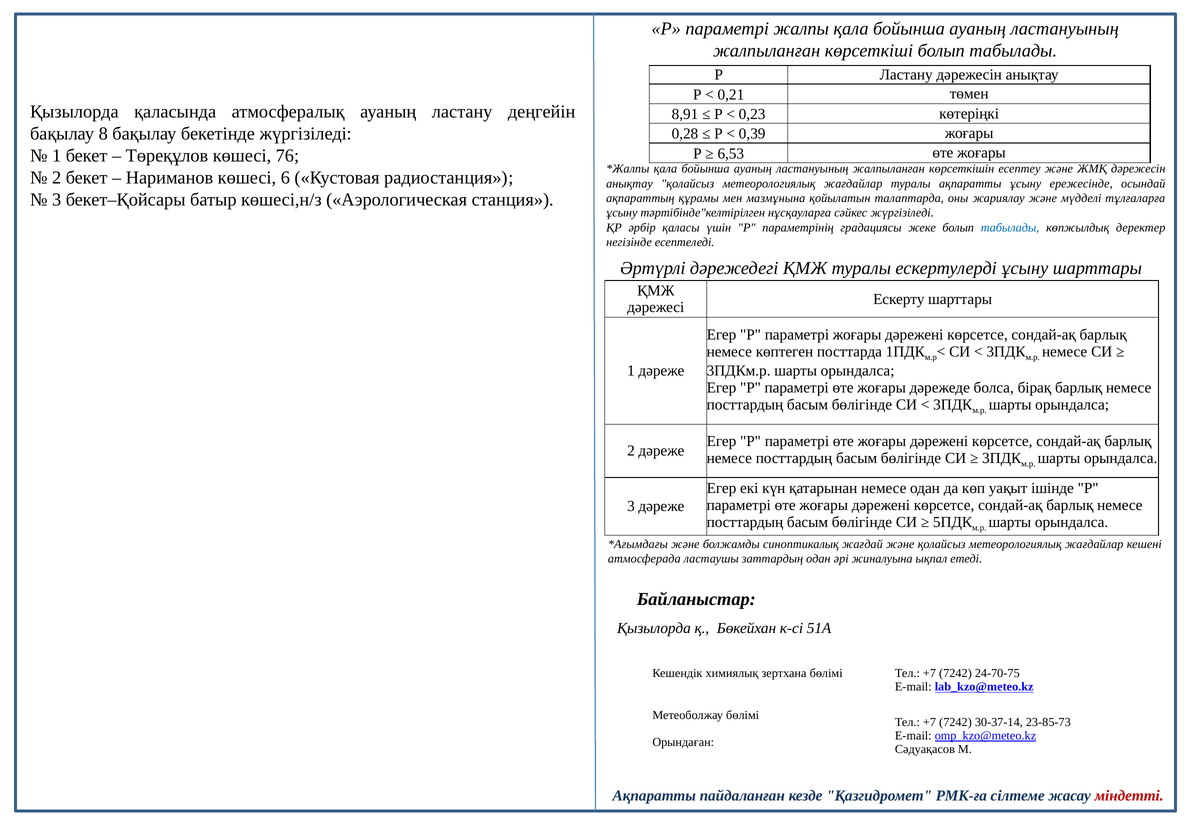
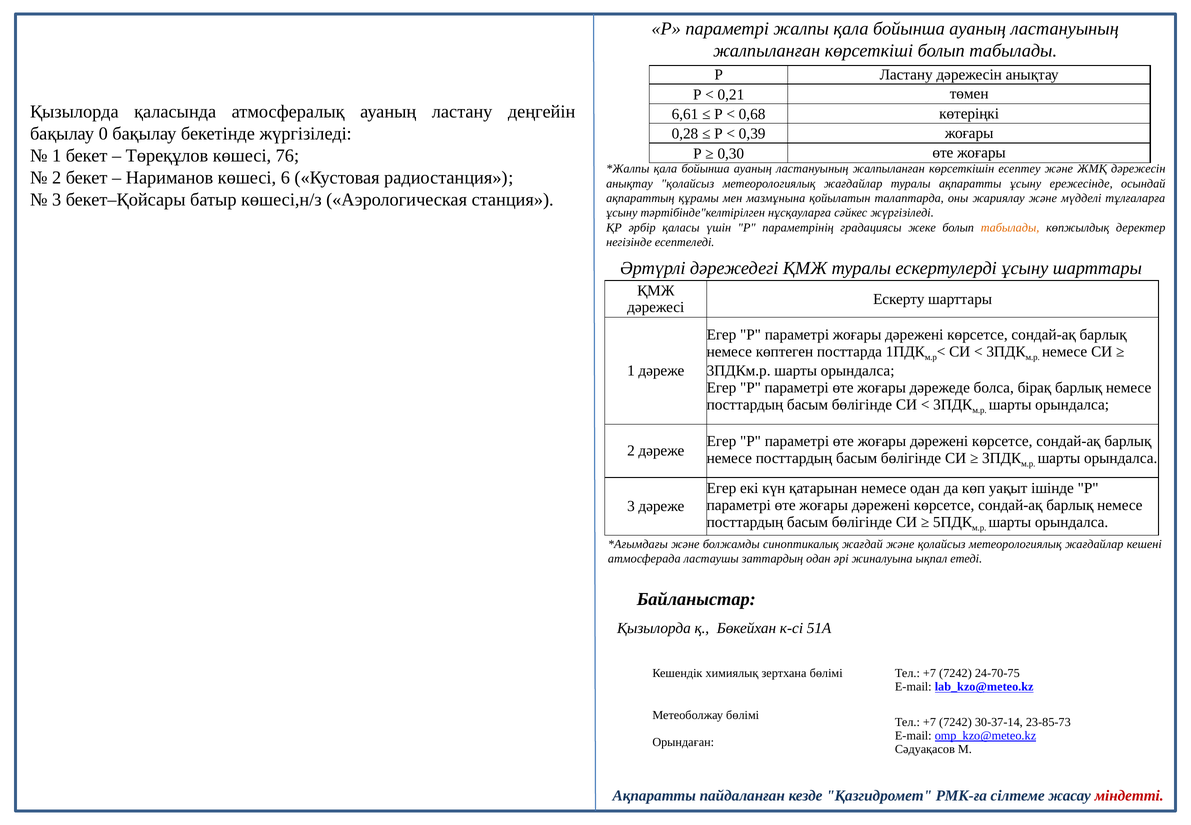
8,91: 8,91 -> 6,61 (685, 114)
0,23: 0,23 -> 0,68 (752, 114)
8: 8 -> 0 (103, 134)
6,53: 6,53 -> 0,30 (731, 153)
табылады colour: blue -> orange (1010, 227)
